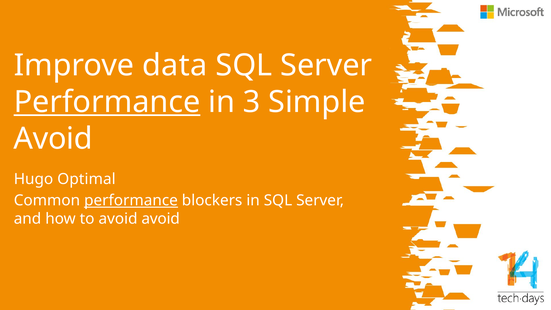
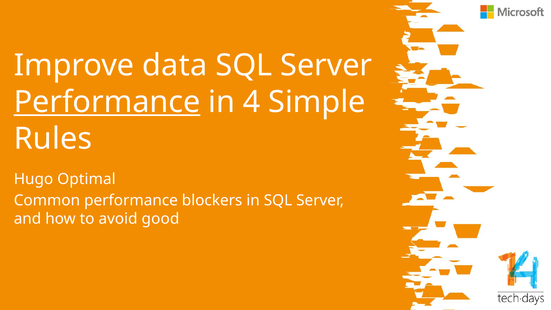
3: 3 -> 4 (252, 102)
Avoid: Avoid -> Rules (53, 139)
performance underline: present -> none (131, 200)
avoid avoid: avoid -> good (160, 219)
